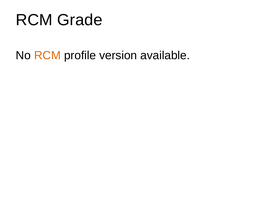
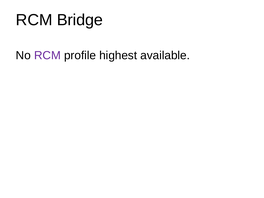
Grade: Grade -> Bridge (80, 20)
RCM colour: orange -> purple (47, 55)
version: version -> highest (118, 55)
